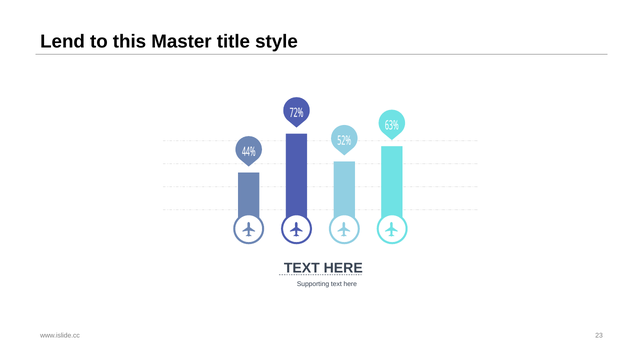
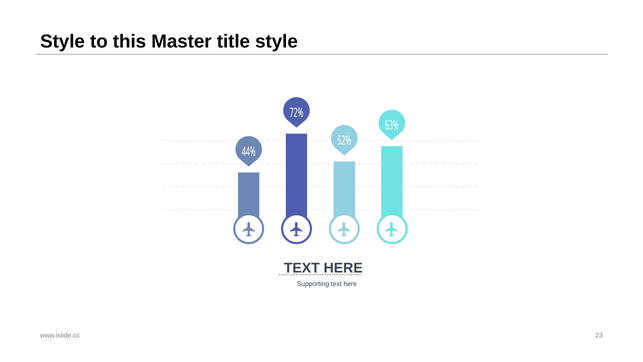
Lend: Lend -> Style (63, 42)
